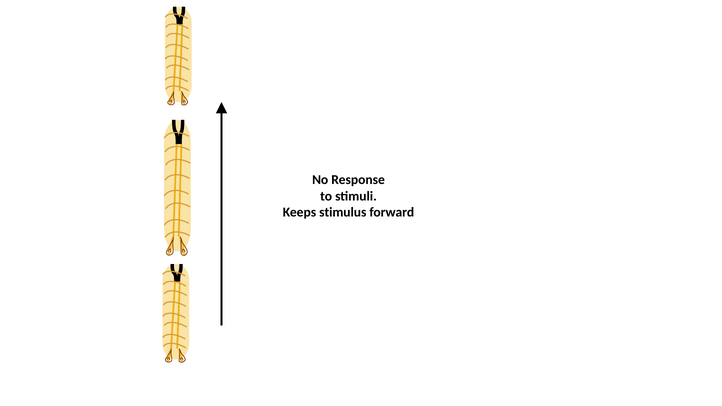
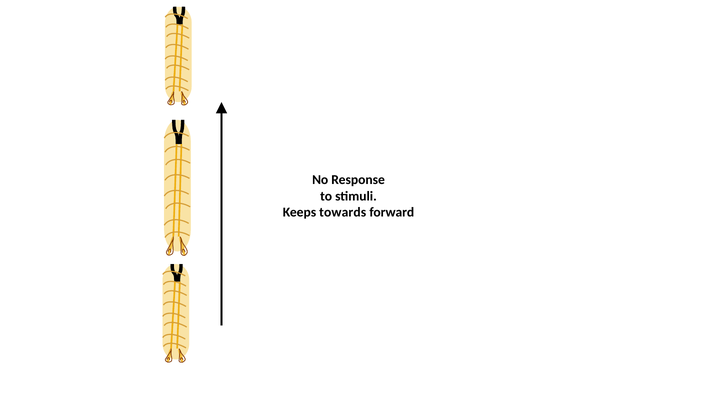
stimulus: stimulus -> towards (343, 213)
